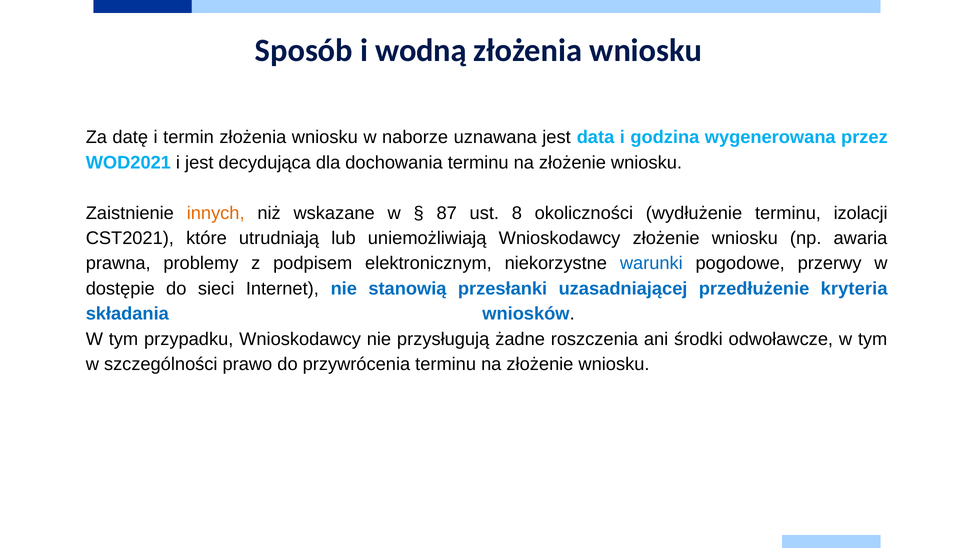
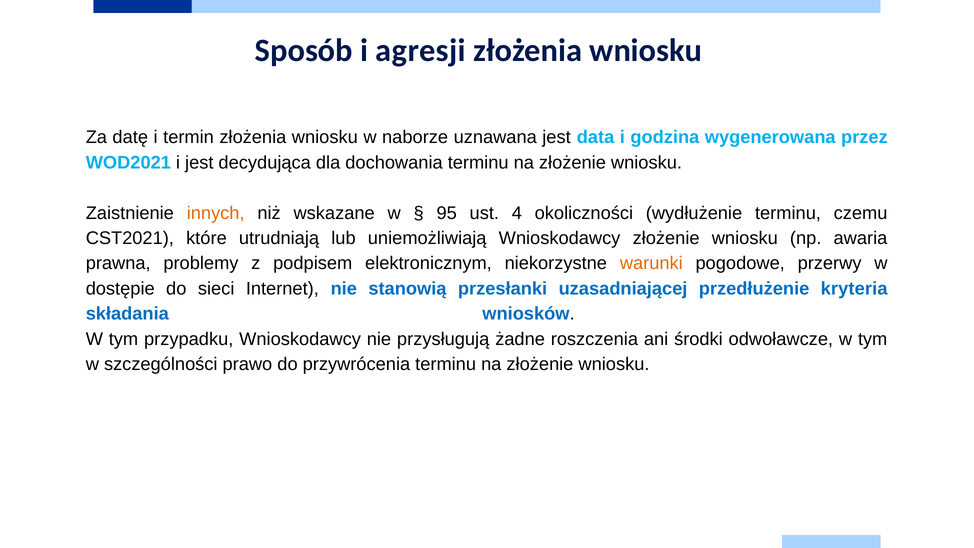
wodną: wodną -> agresji (421, 50)
87: 87 -> 95 (447, 213)
8: 8 -> 4 (517, 213)
izolacji: izolacji -> czemu (861, 213)
warunki colour: blue -> orange (651, 263)
